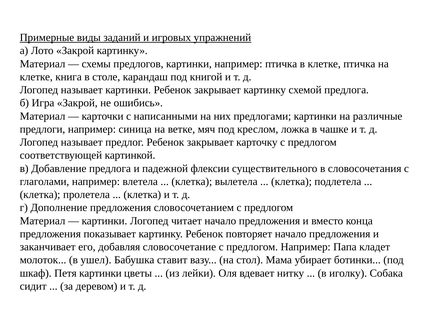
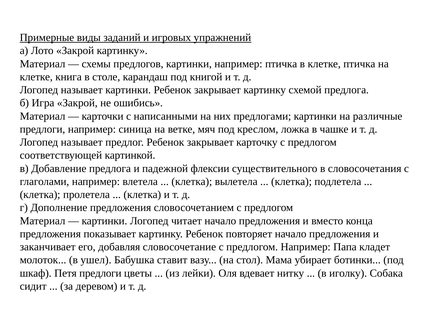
Петя картинки: картинки -> предлоги (100, 274)
